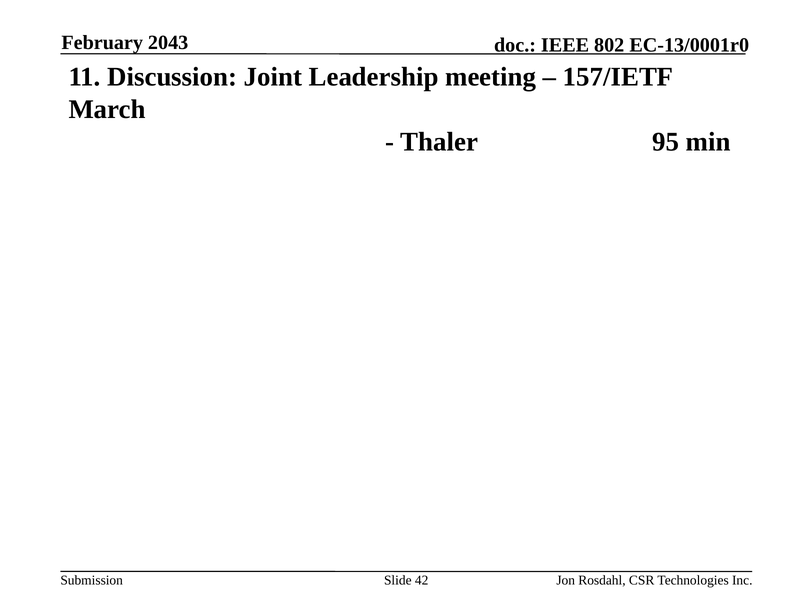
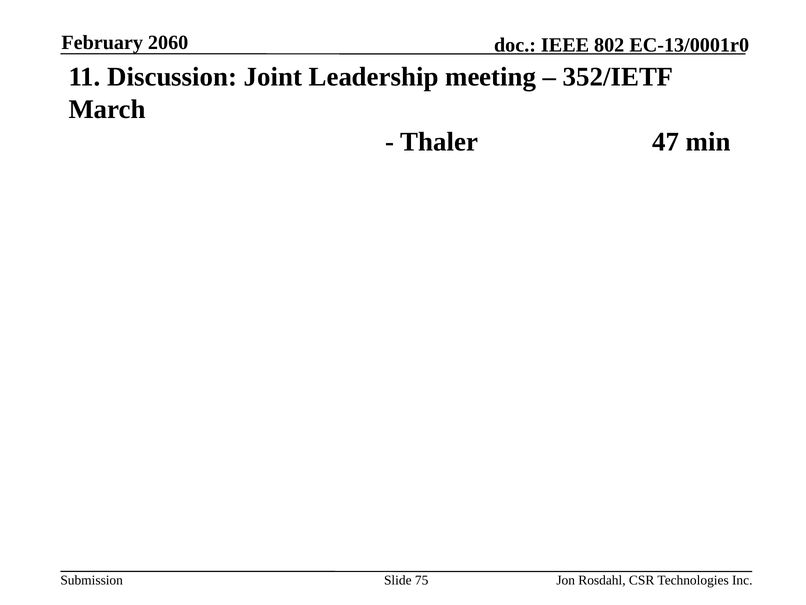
2043: 2043 -> 2060 (168, 43)
157/IETF: 157/IETF -> 352/IETF (618, 77)
95: 95 -> 47 (666, 142)
42: 42 -> 75 (422, 580)
